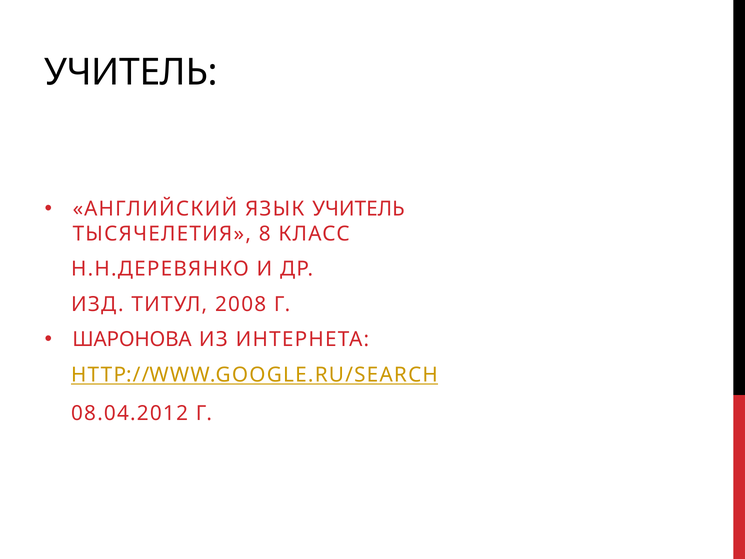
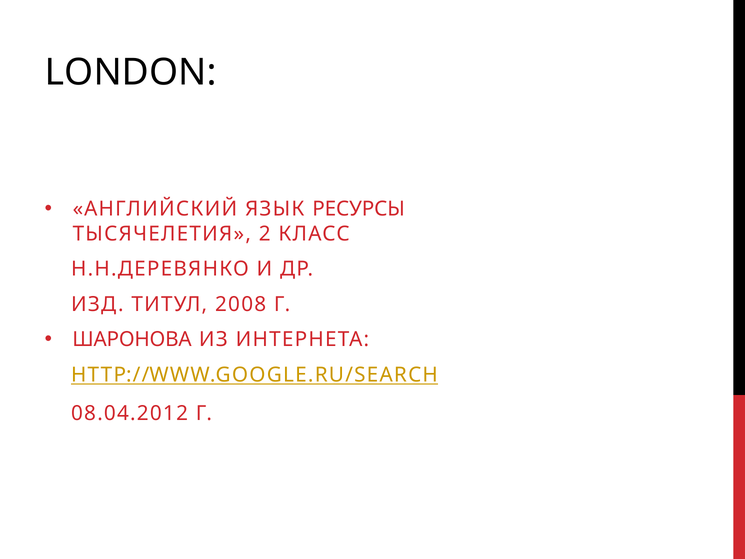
УЧИТЕЛЬ: УЧИТЕЛЬ -> LONDON (131, 72)
ЯЗЫК УЧИТЕЛЬ: УЧИТЕЛЬ -> РЕСУРСЫ (359, 209)
8: 8 -> 2 (265, 234)
